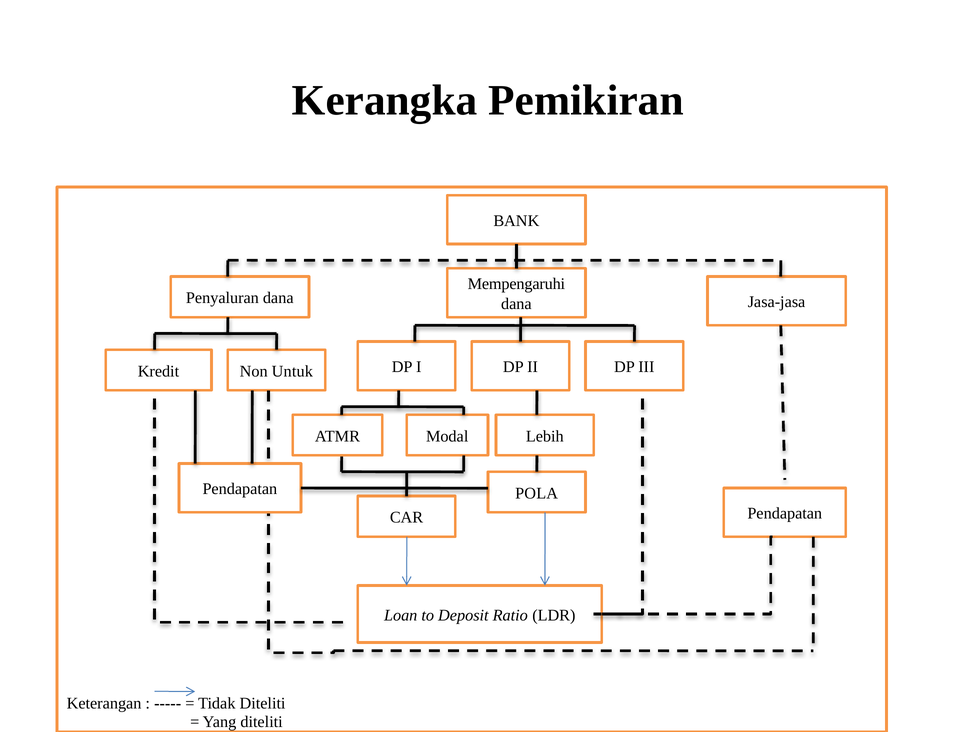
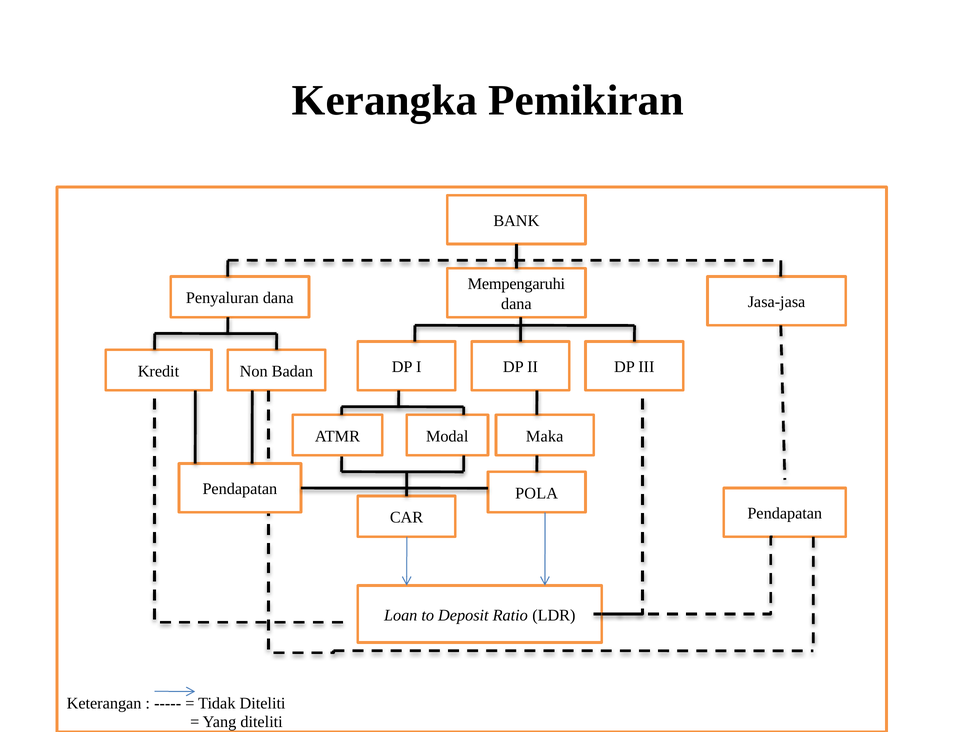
Untuk: Untuk -> Badan (292, 371)
Lebih: Lebih -> Maka (545, 436)
